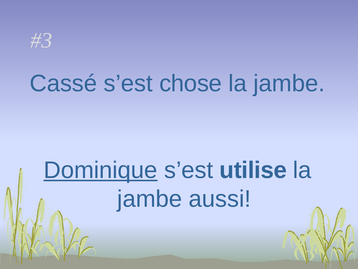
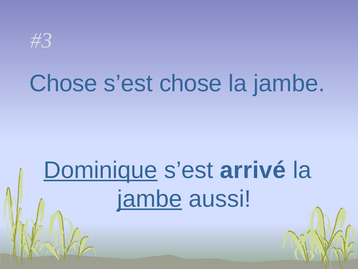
Cassé: Cassé -> Chose (63, 83)
utilise: utilise -> arrivé (253, 170)
jambe underline: none -> present (150, 199)
